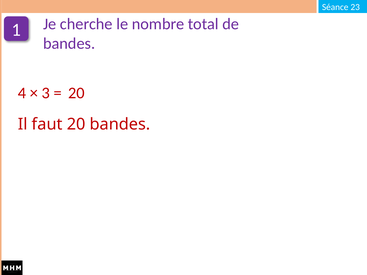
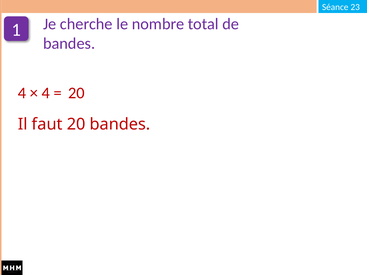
3: 3 -> 4 (46, 93)
